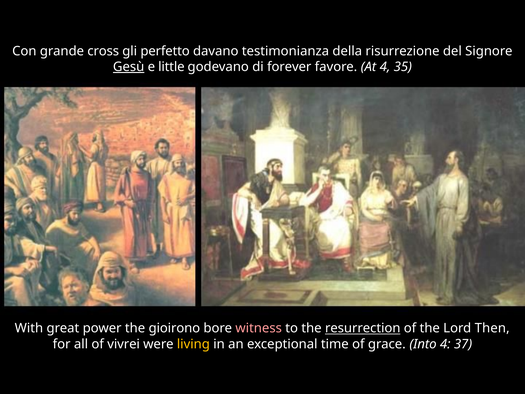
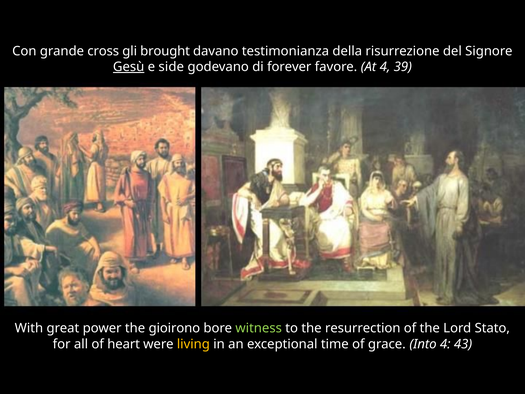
perfetto: perfetto -> brought (165, 51)
little: little -> side (171, 67)
35: 35 -> 39 (403, 67)
witness colour: pink -> light green (259, 328)
resurrection underline: present -> none (363, 328)
Then: Then -> Stato (492, 328)
vivrei: vivrei -> heart (124, 344)
37: 37 -> 43 (463, 344)
